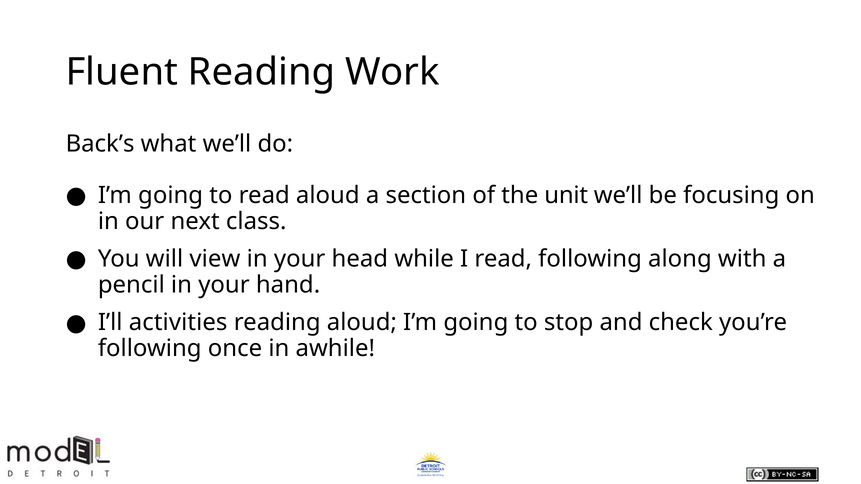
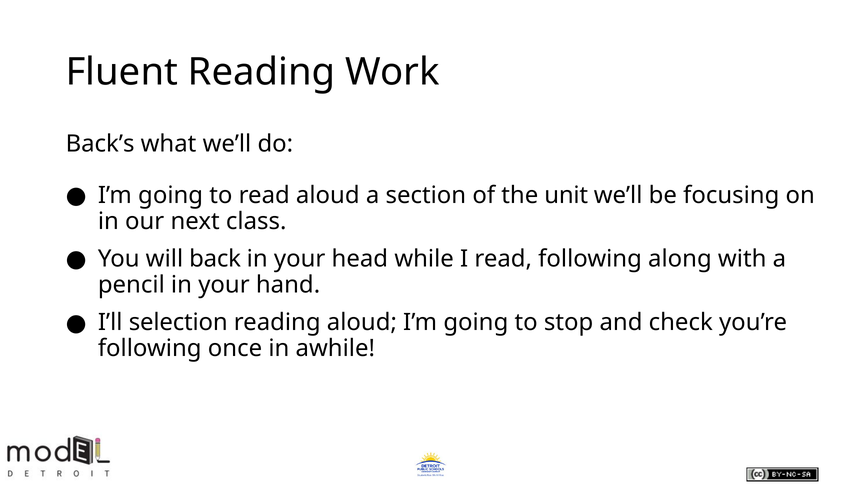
view: view -> back (215, 259)
activities: activities -> selection (178, 323)
